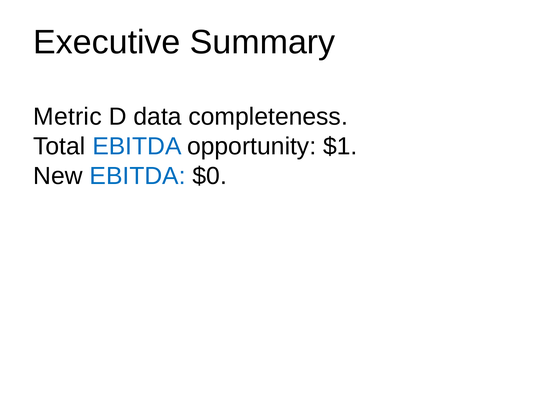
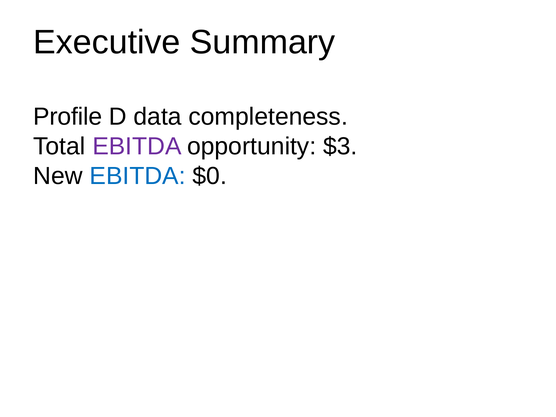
Metric: Metric -> Profile (68, 117)
EBITDA colour: blue -> purple (137, 146)
$1: $1 -> $3 (340, 146)
